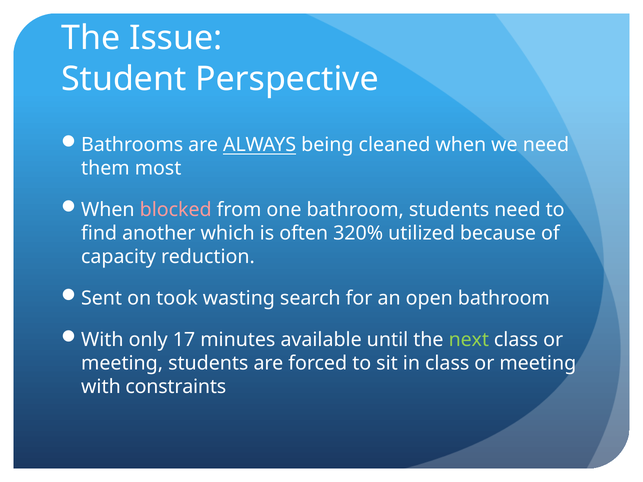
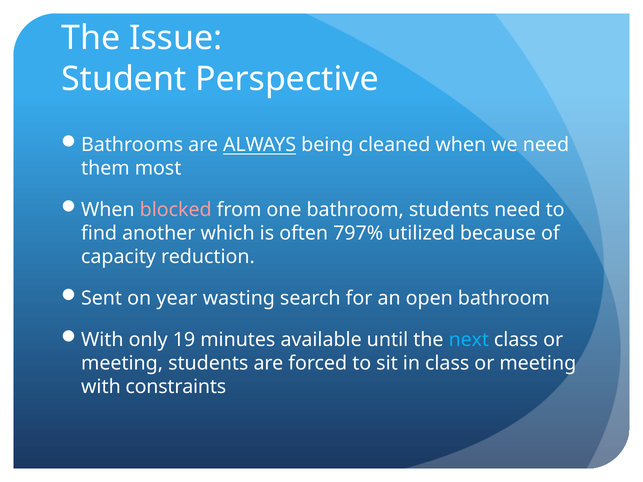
320%: 320% -> 797% (358, 234)
took: took -> year (177, 299)
17: 17 -> 19 (184, 340)
next colour: light green -> light blue (469, 340)
